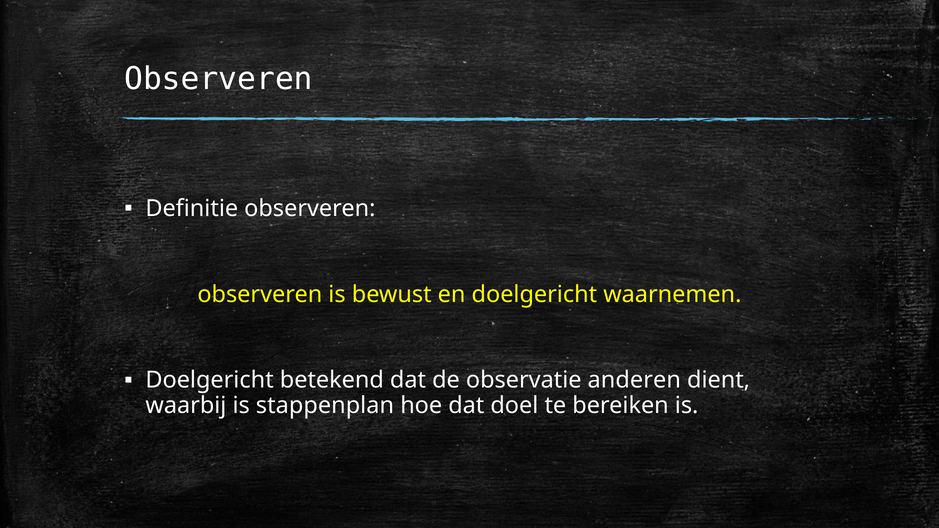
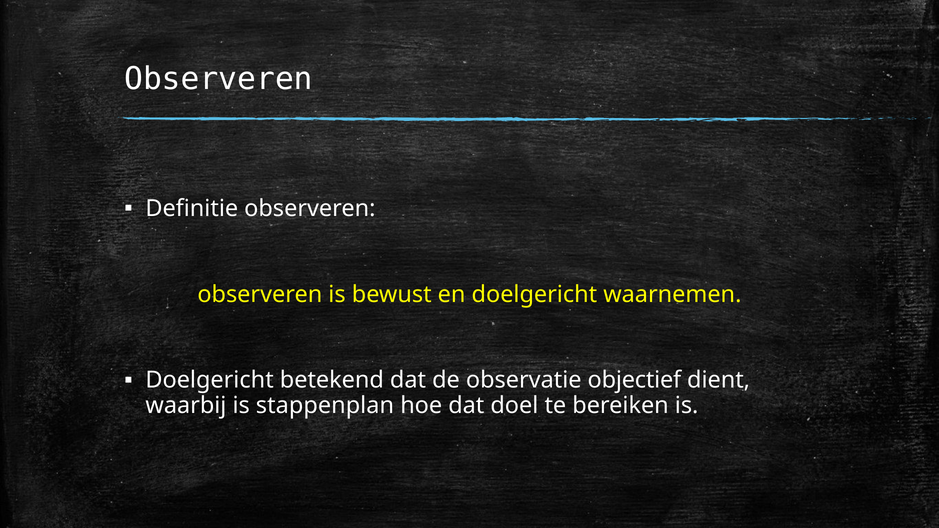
anderen: anderen -> objectief (634, 380)
